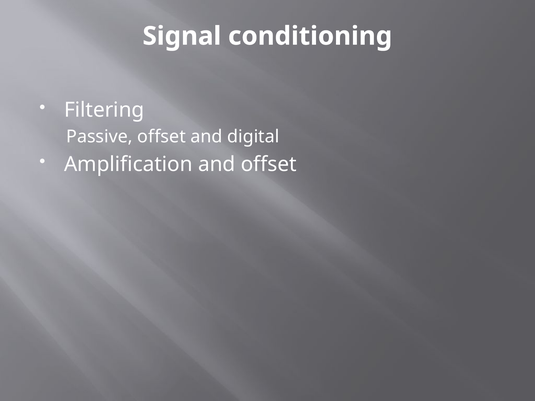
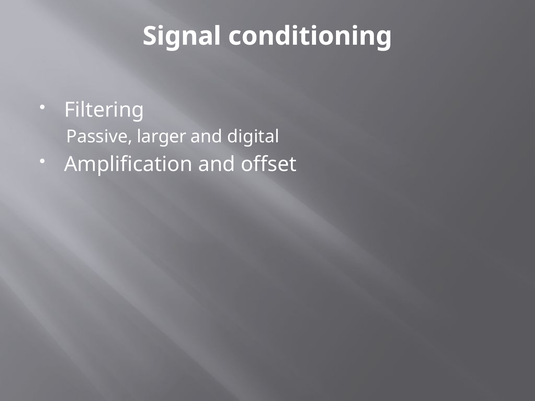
Passive offset: offset -> larger (162, 137)
